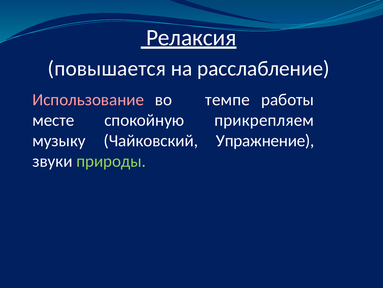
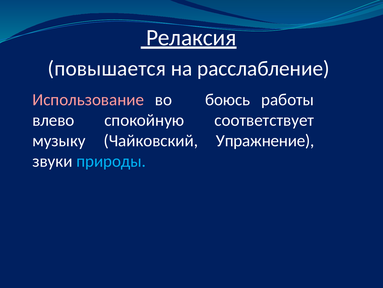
темпе: темпе -> боюсь (228, 100)
месте: месте -> влево (53, 120)
прикрепляем: прикрепляем -> соответствует (264, 120)
природы colour: light green -> light blue (111, 161)
